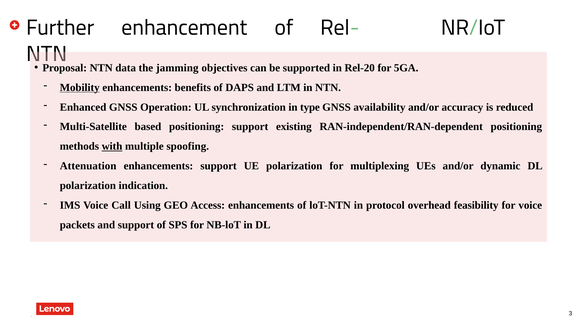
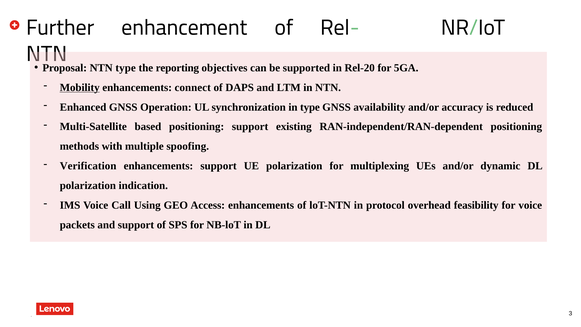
NTN data: data -> type (126, 68)
jamming: jamming -> reporting (177, 68)
benefits: benefits -> connect (193, 87)
with underline: present -> none (112, 146)
Attenuation: Attenuation -> Verification (88, 166)
